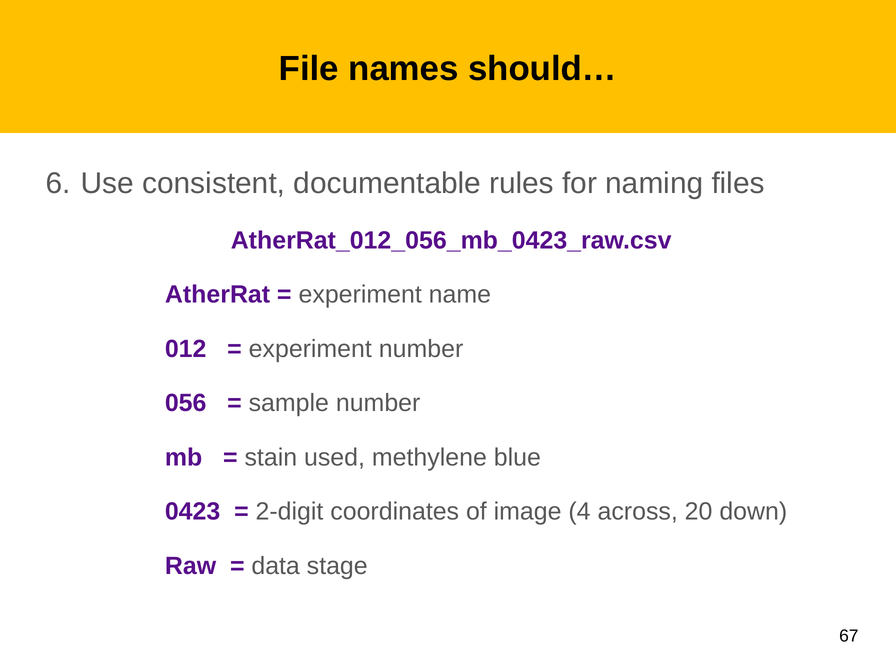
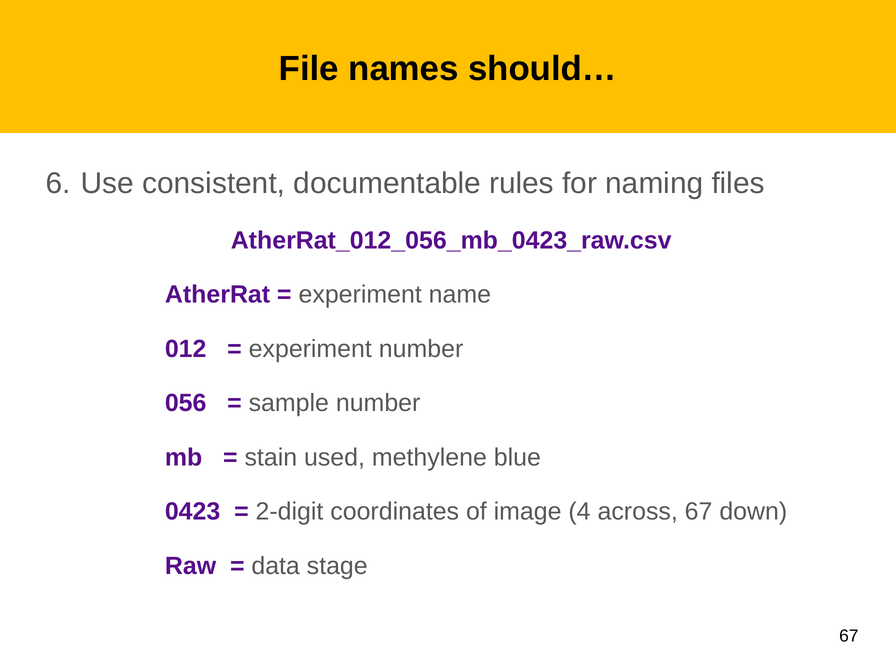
across 20: 20 -> 67 (699, 512)
